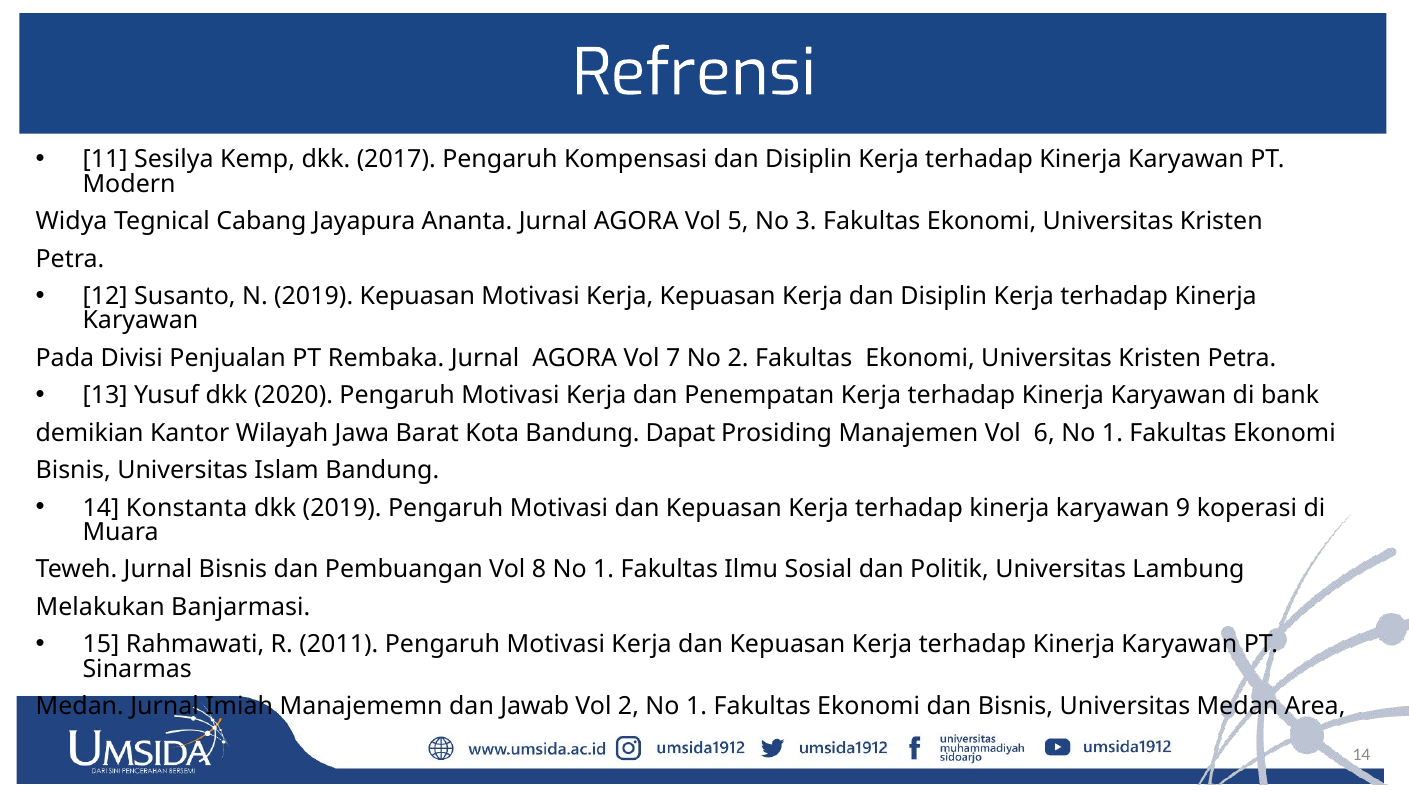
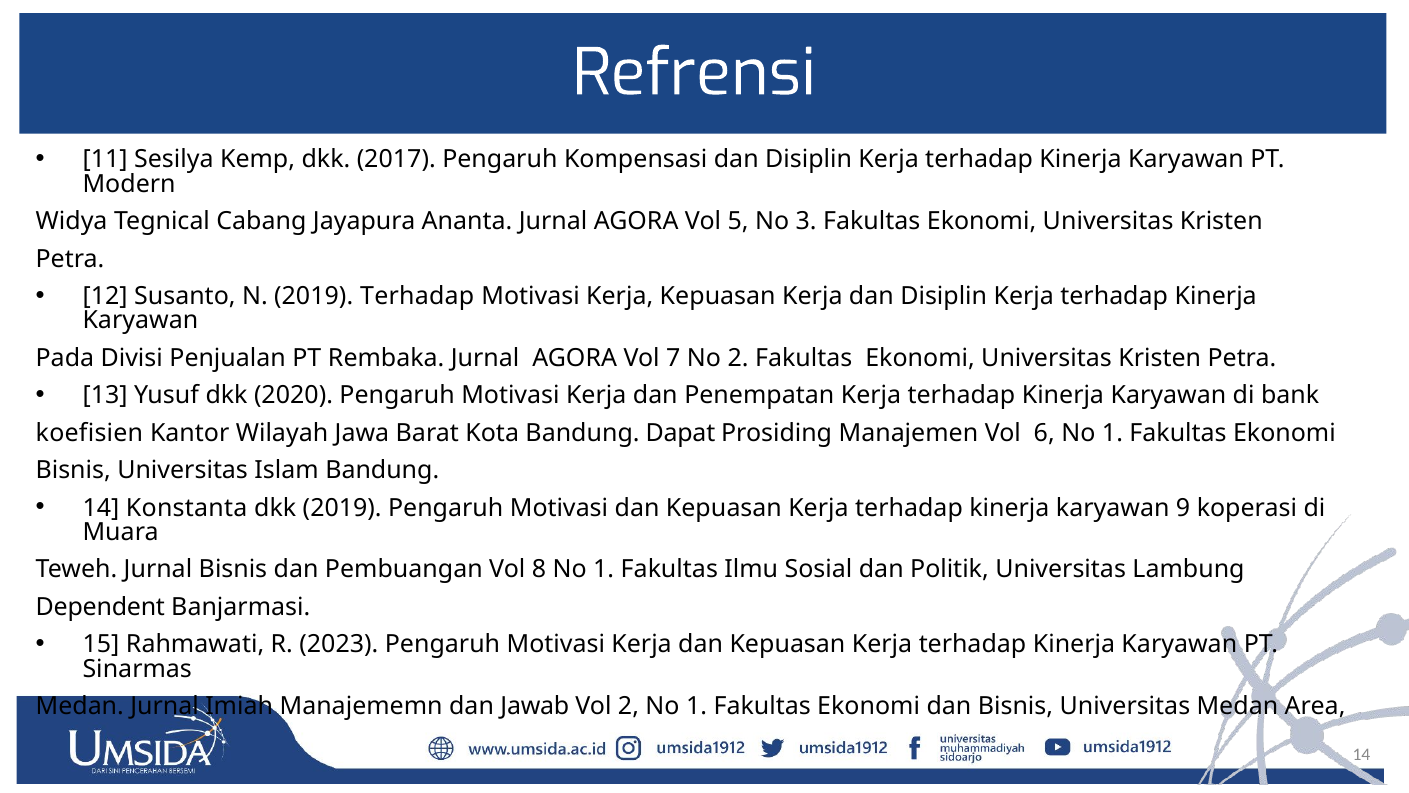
2019 Kepuasan: Kepuasan -> Terhadap (417, 296)
demikian: demikian -> koefisien (89, 433)
Melakukan: Melakukan -> Dependent (100, 607)
2011: 2011 -> 2023 (339, 644)
